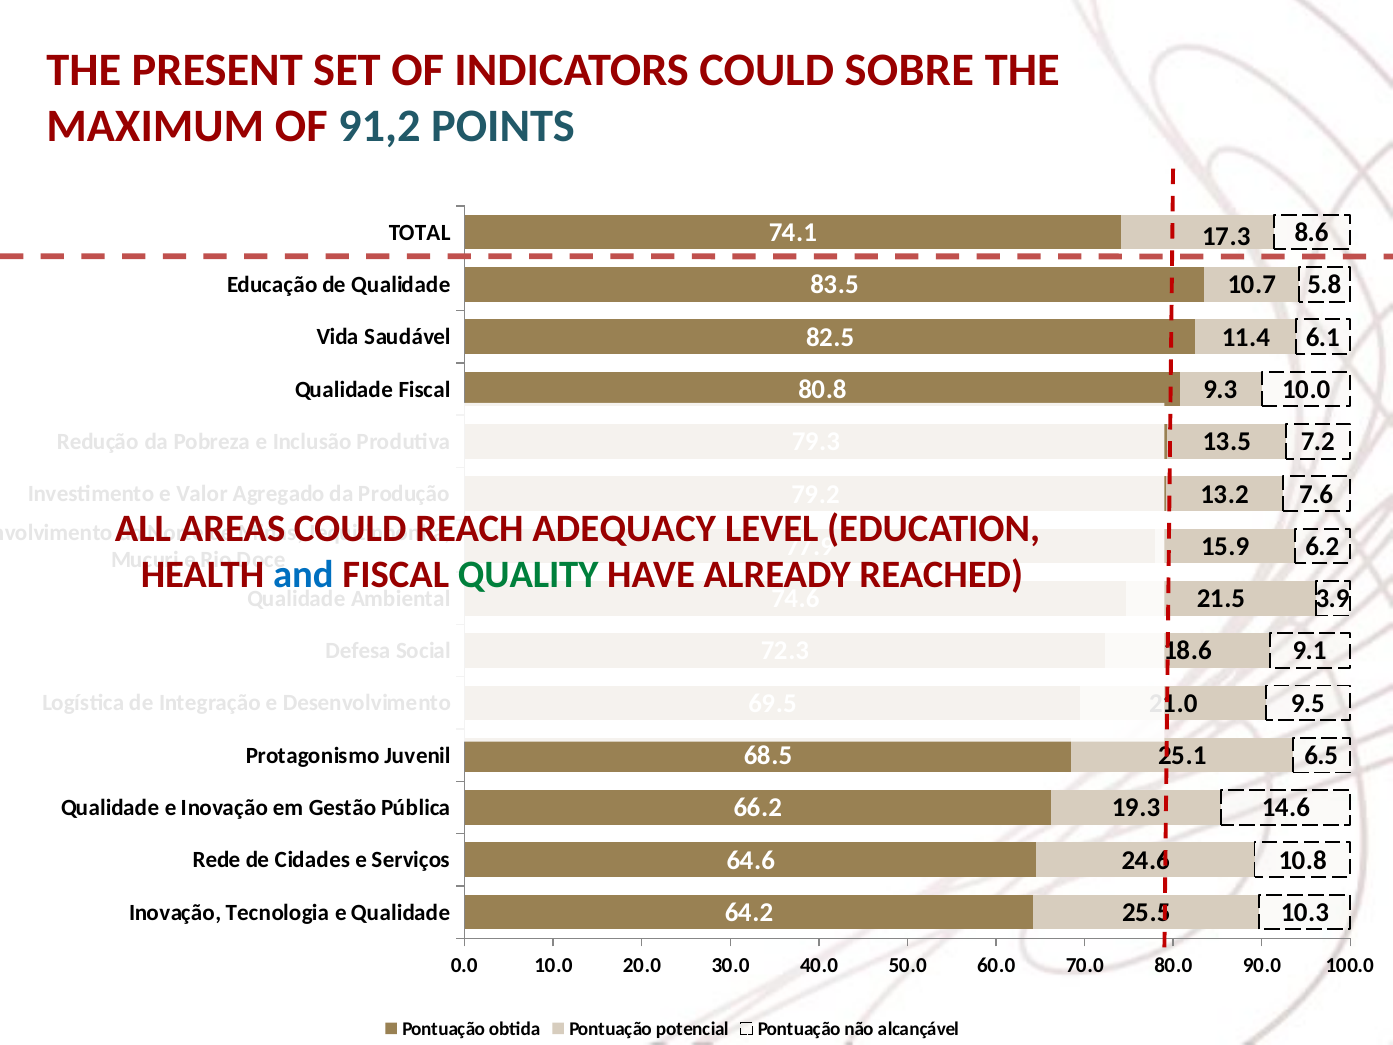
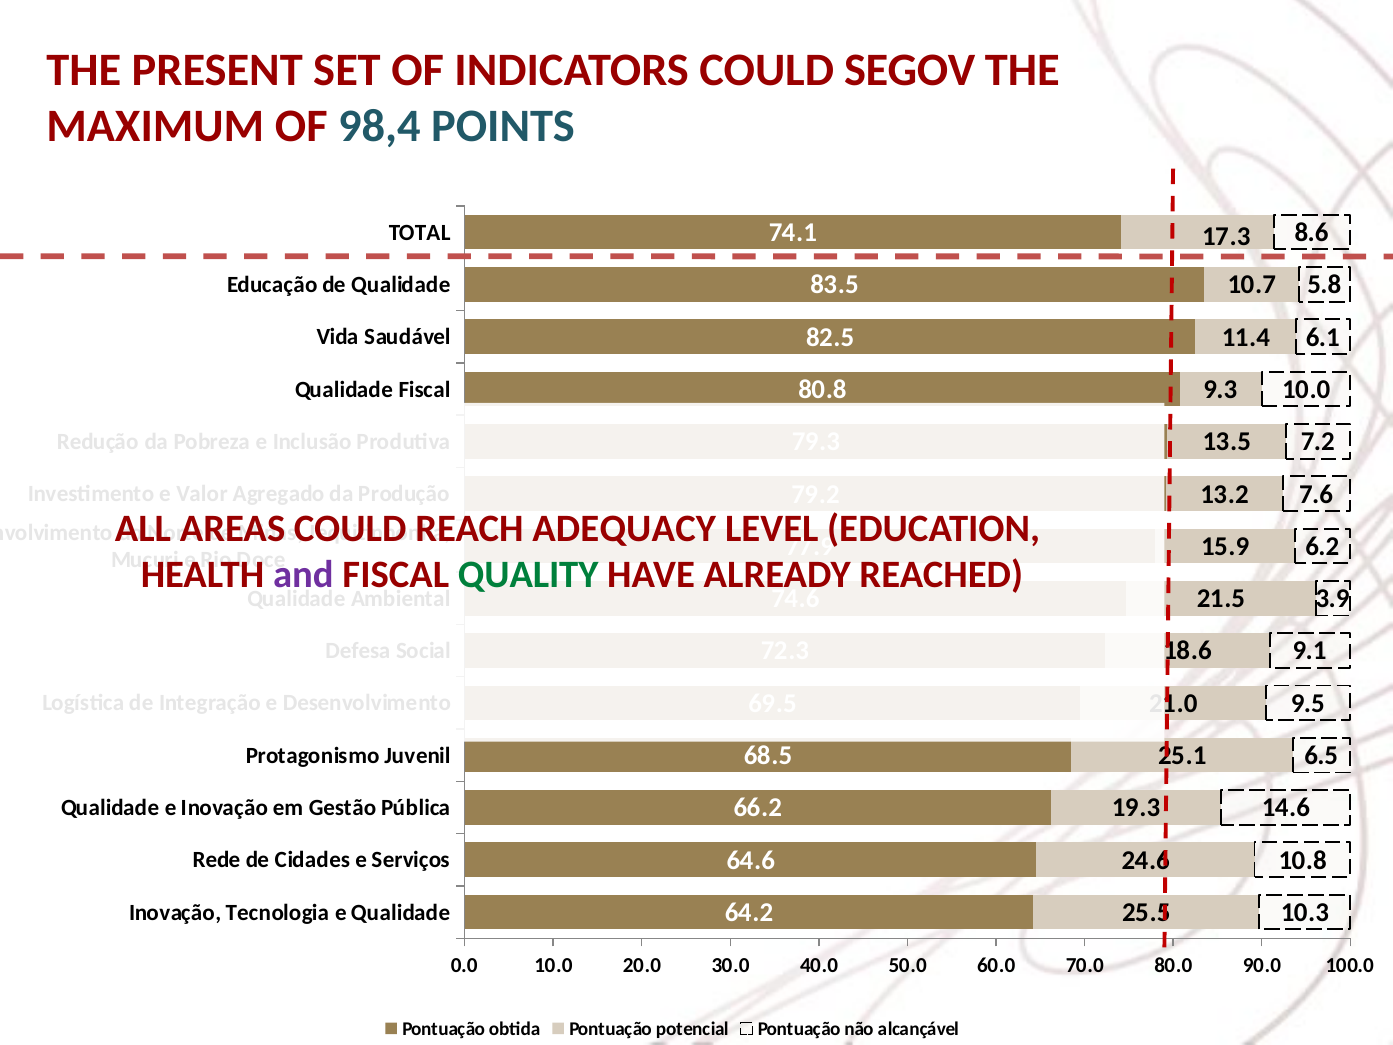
SOBRE: SOBRE -> SEGOV (910, 71)
91,2: 91,2 -> 98,4 (379, 126)
and colour: blue -> purple (303, 575)
